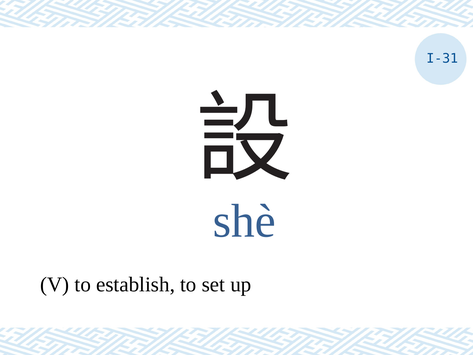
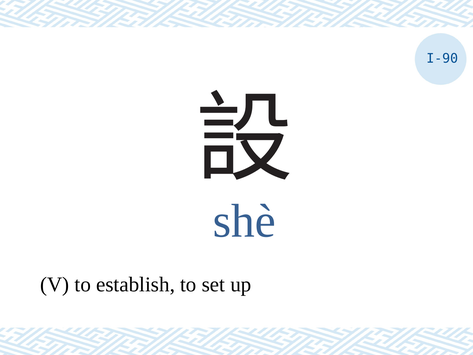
I-31: I-31 -> I-90 (442, 58)
